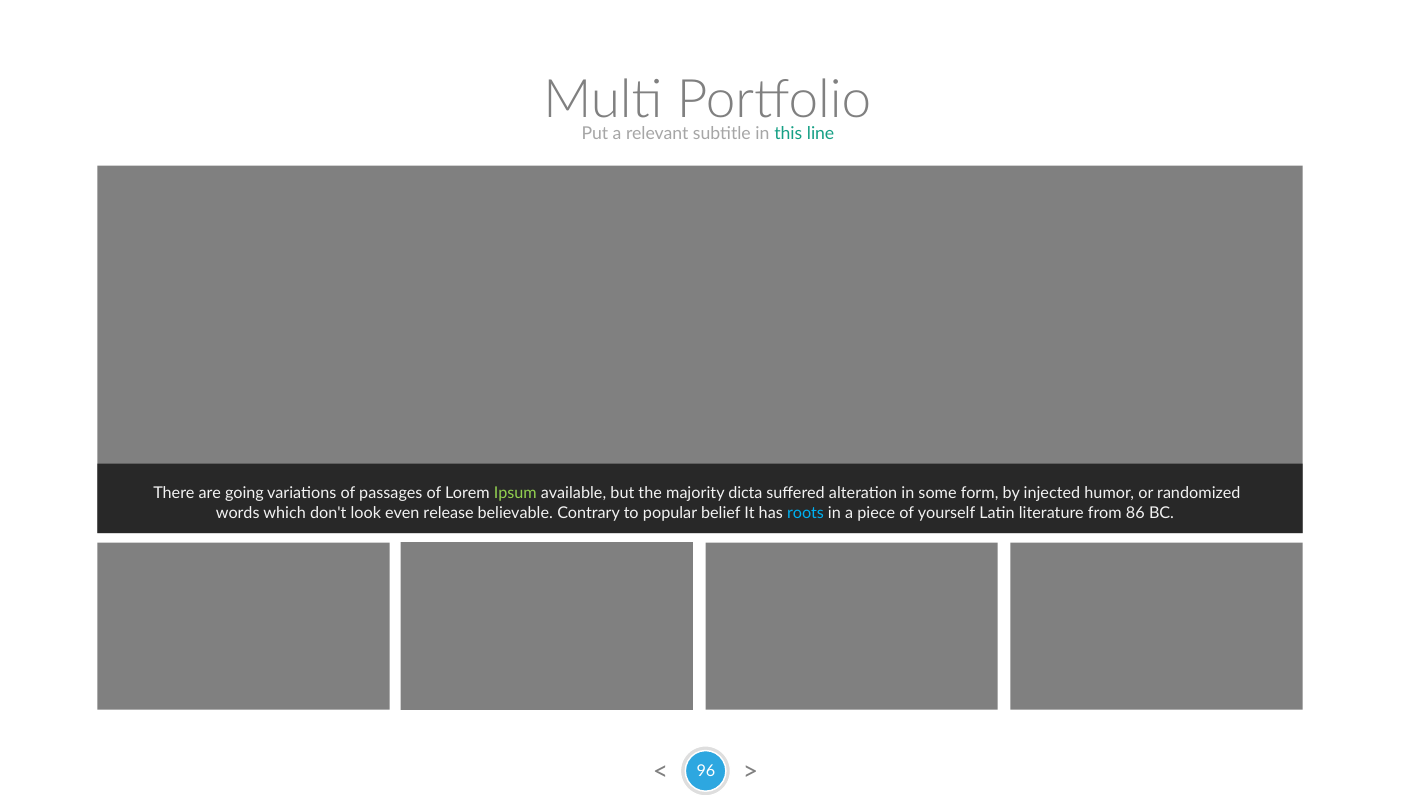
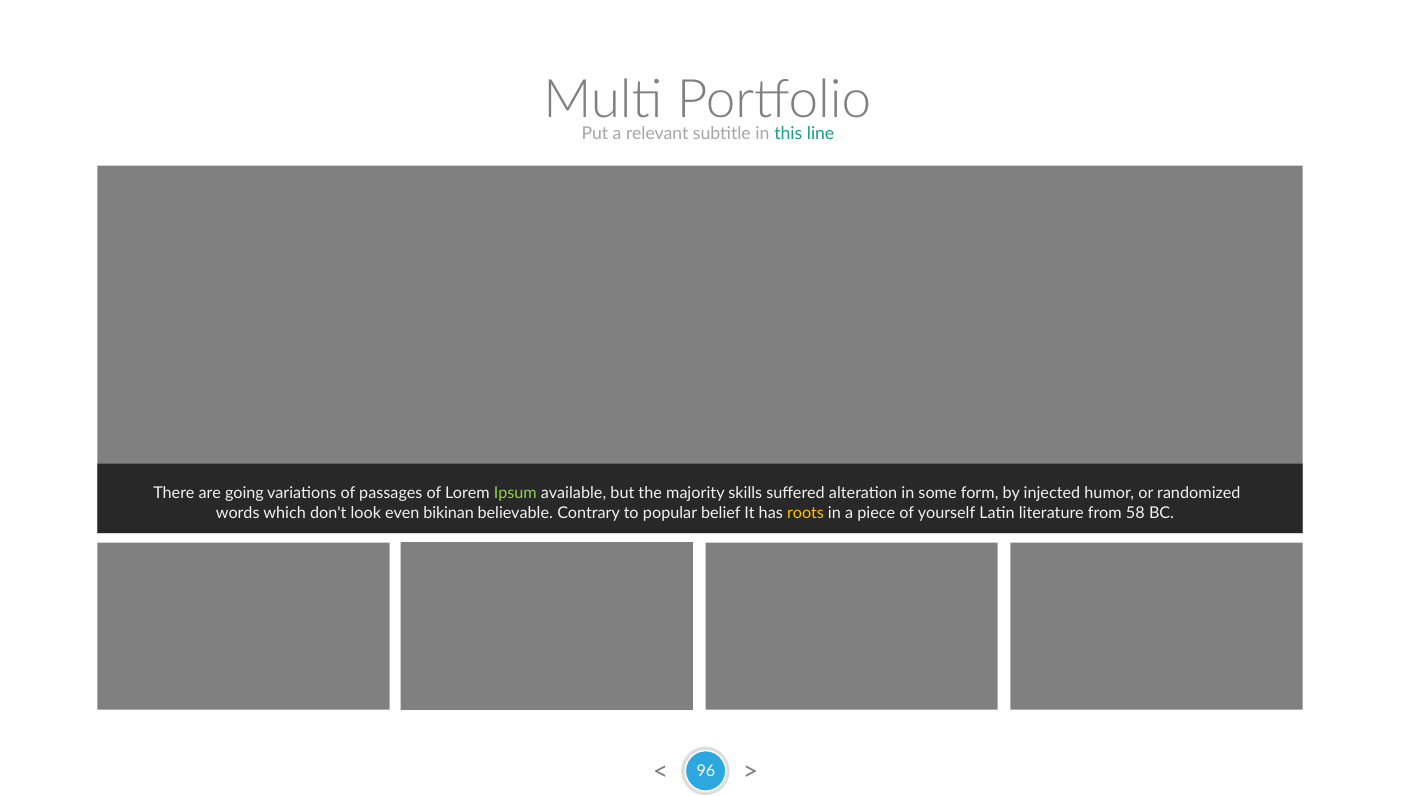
dicta: dicta -> skills (745, 493)
release: release -> bikinan (449, 512)
roots colour: light blue -> yellow (806, 512)
86: 86 -> 58 (1135, 512)
